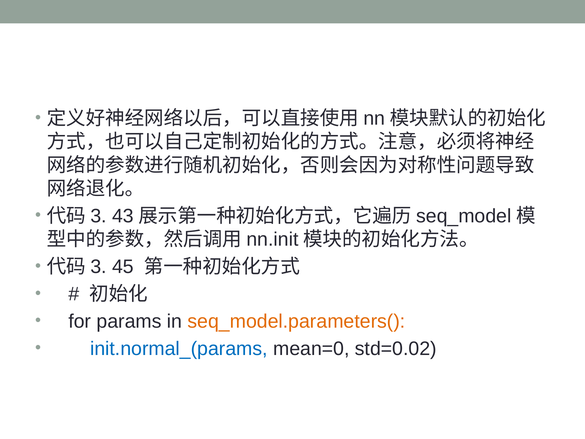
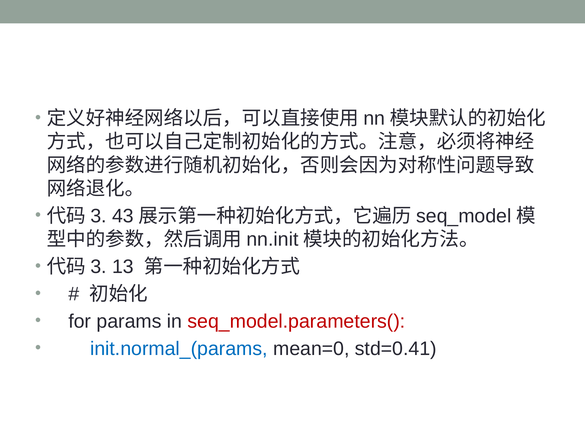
45: 45 -> 13 (123, 267)
seq_model.parameters( colour: orange -> red (296, 321)
std=0.02: std=0.02 -> std=0.41 (396, 348)
